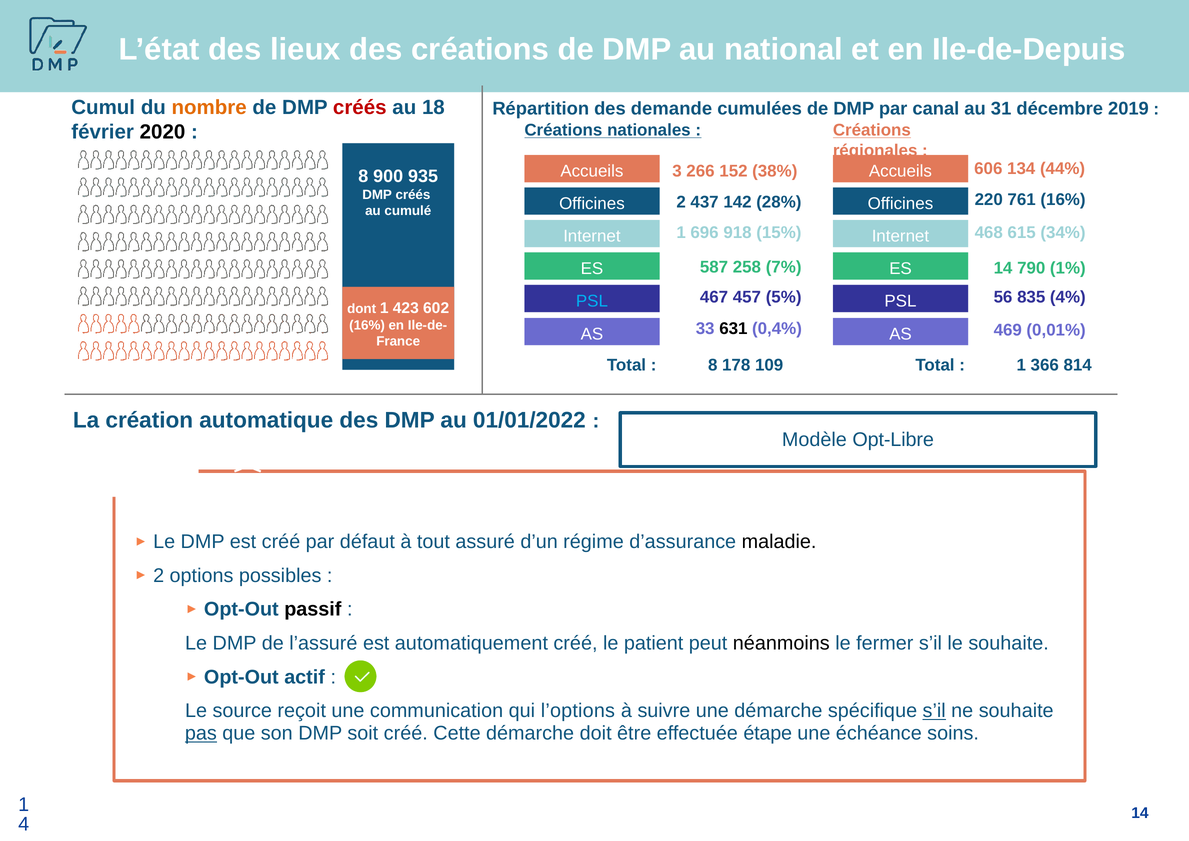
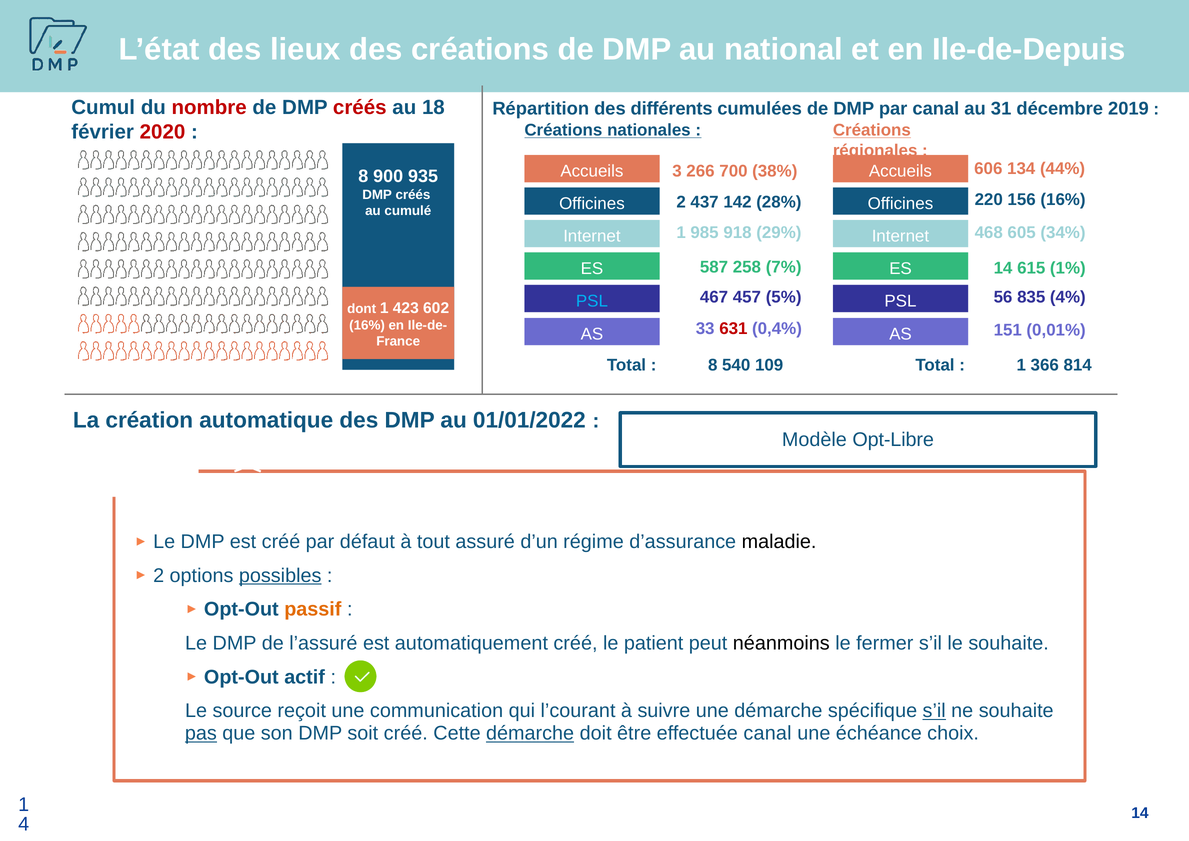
nombre colour: orange -> red (209, 107)
demande: demande -> différents (672, 109)
2020 colour: black -> red (163, 132)
152: 152 -> 700 (733, 171)
761: 761 -> 156 (1022, 200)
696: 696 -> 985 (705, 233)
15%: 15% -> 29% (779, 233)
615: 615 -> 605 (1022, 233)
790: 790 -> 615 (1031, 268)
631 colour: black -> red (733, 329)
469: 469 -> 151 (1008, 330)
178: 178 -> 540 (736, 365)
possibles underline: none -> present (280, 576)
passif colour: black -> orange (313, 610)
l’options: l’options -> l’courant (578, 711)
démarche underline: none -> present (530, 734)
effectuée étape: étape -> canal (768, 734)
soins: soins -> choix (953, 734)
